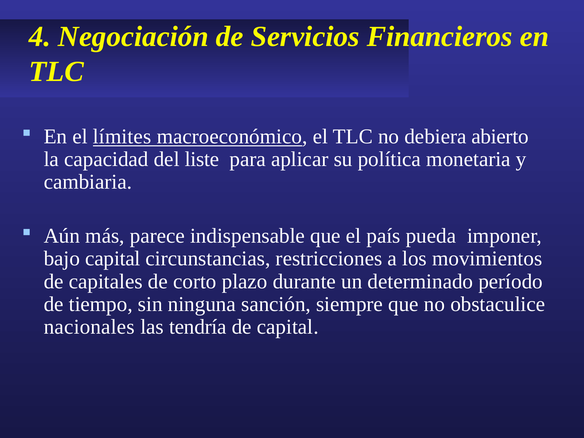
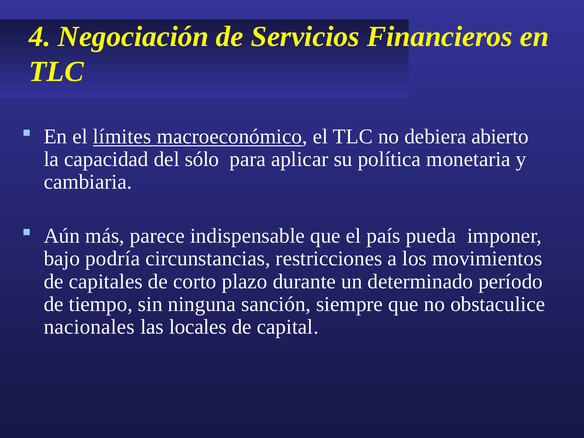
liste: liste -> sólo (202, 159)
bajo capital: capital -> podría (113, 259)
tendría: tendría -> locales (198, 327)
